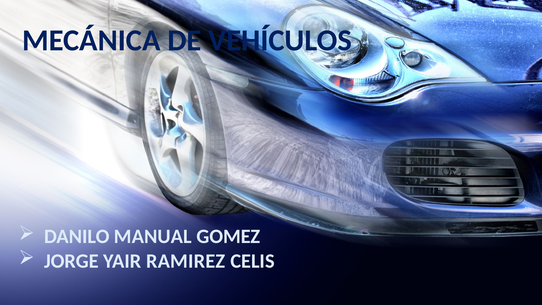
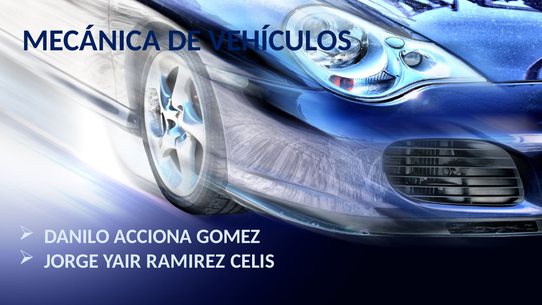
MANUAL: MANUAL -> ACCIONA (153, 237)
